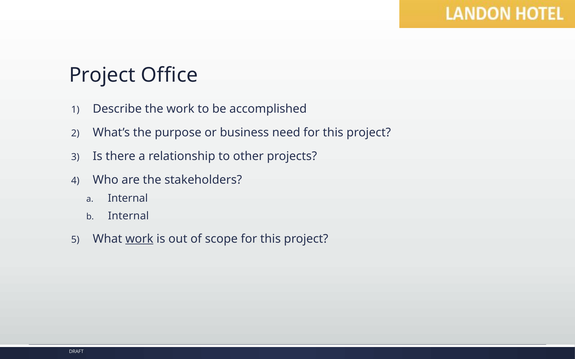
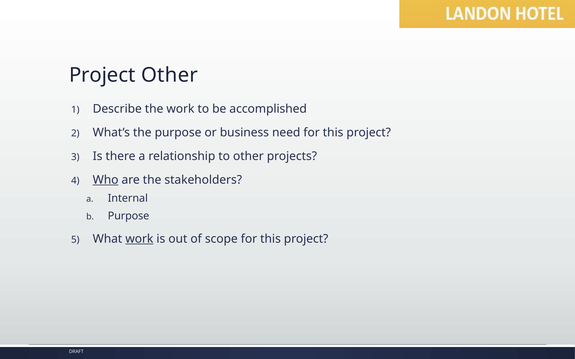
Project Office: Office -> Other (170, 75)
Who underline: none -> present (106, 180)
Internal: Internal -> Purpose (129, 216)
